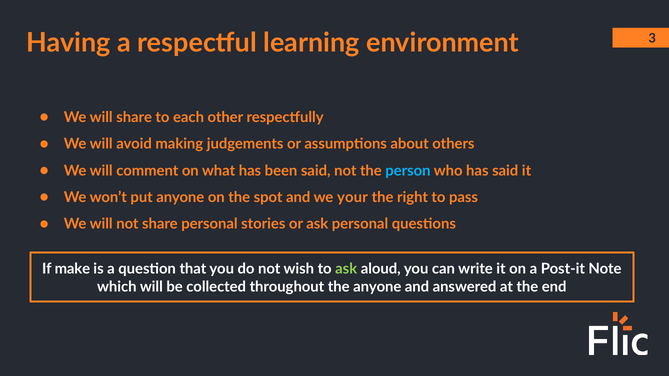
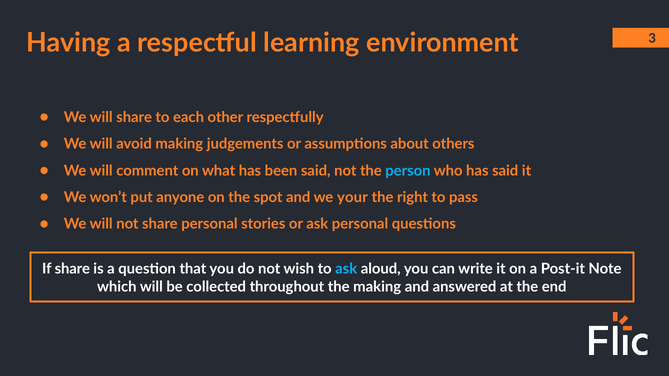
If make: make -> share (72, 269)
ask colour: light green -> light blue (346, 269)
the anyone: anyone -> making (377, 287)
